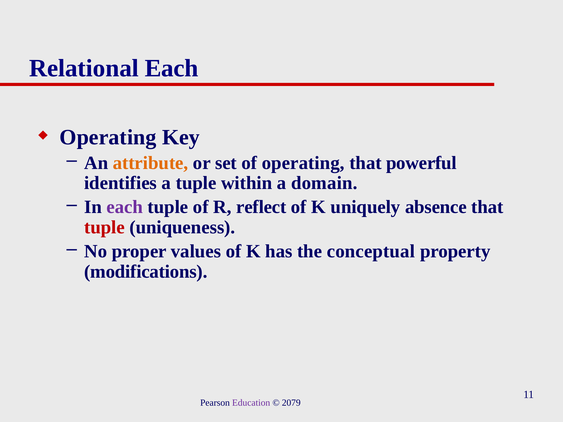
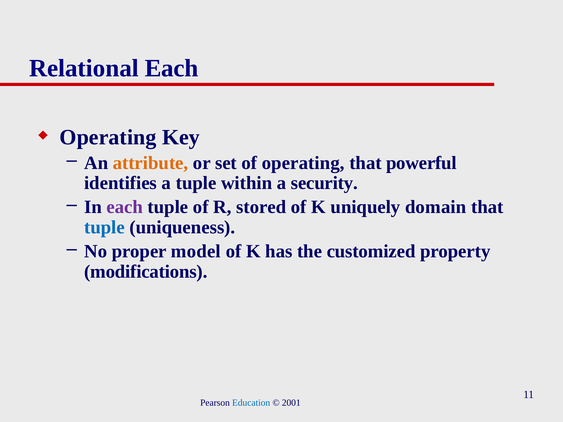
domain: domain -> security (324, 183)
reflect: reflect -> stored (261, 207)
absence: absence -> domain (436, 207)
tuple colour: red -> blue (104, 227)
values: values -> model (196, 251)
conceptual: conceptual -> customized (371, 251)
Education colour: purple -> blue (251, 403)
2079: 2079 -> 2001 (291, 403)
